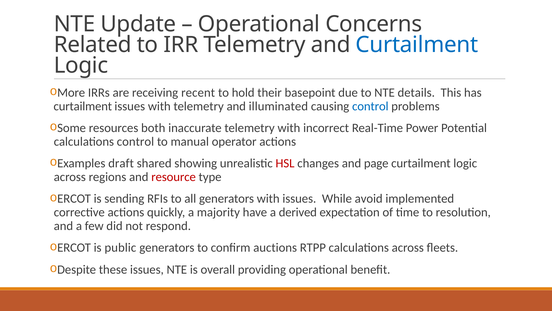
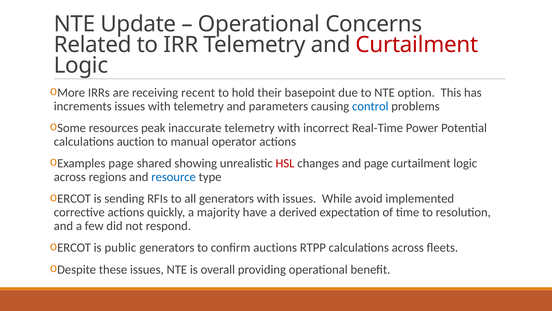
Curtailment colour: blue -> red (417, 45)
details: details -> option (416, 92)
curtailment: curtailment -> increments (83, 106)
illuminated: illuminated -> parameters (278, 106)
both: both -> peak (153, 128)
calculations control: control -> auction (136, 141)
draft: draft -> page (121, 163)
resource colour: red -> blue (174, 177)
